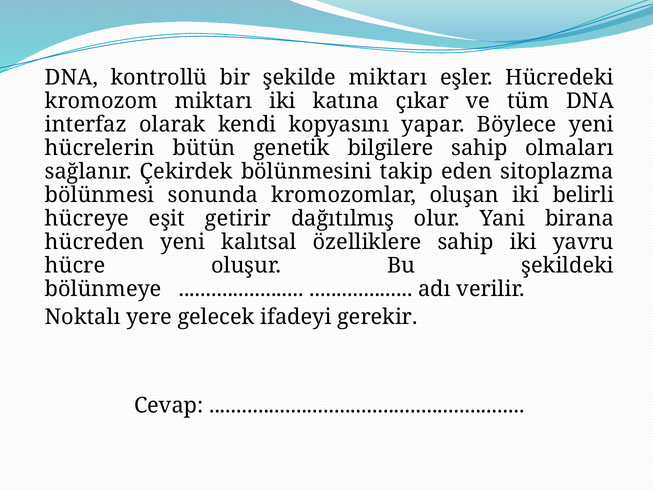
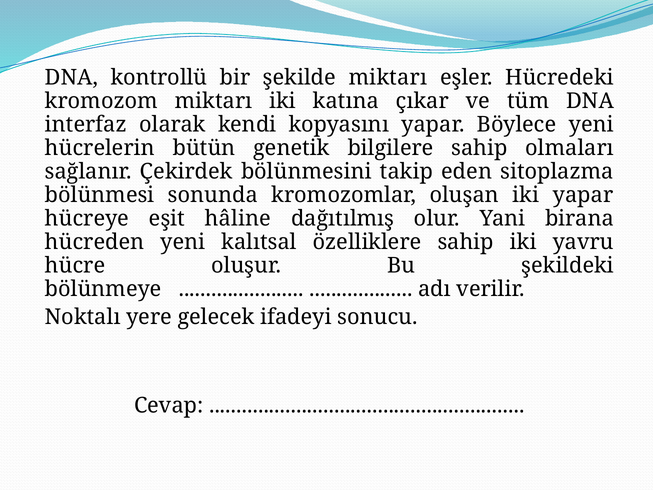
iki belirli: belirli -> yapar (583, 195)
getirir: getirir -> hâline (238, 219)
gerekir: gerekir -> sonucu (377, 317)
